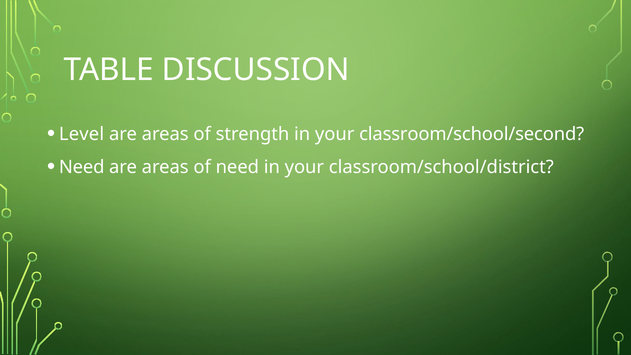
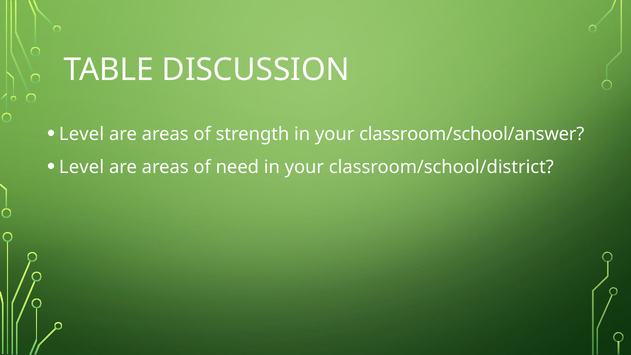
classroom/school/second: classroom/school/second -> classroom/school/answer (472, 134)
Need: Need -> Level (82, 167)
